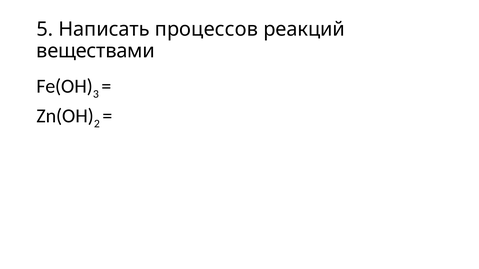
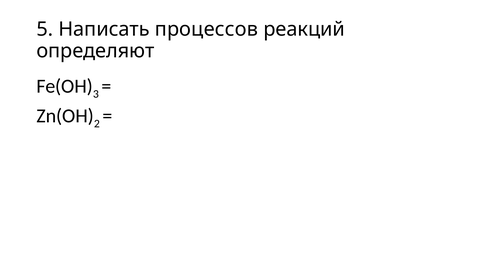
веществами: веществами -> определяют (95, 51)
